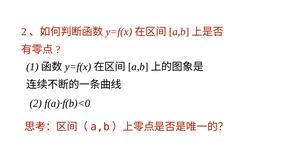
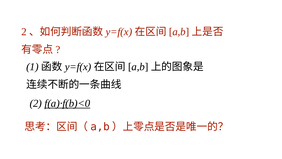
f(a)·f(b)<0 underline: none -> present (67, 103)
